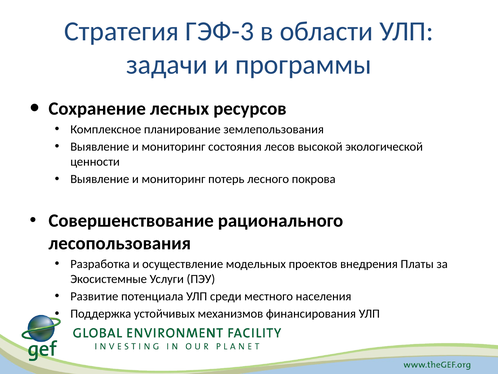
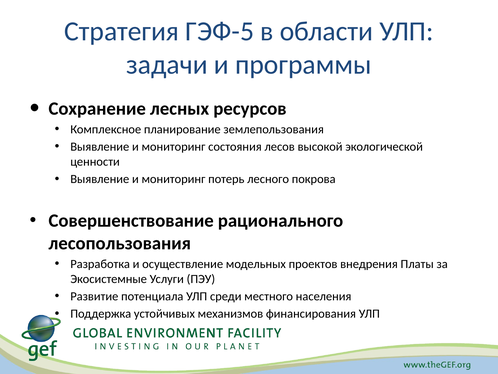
ГЭФ-3: ГЭФ-3 -> ГЭФ-5 (220, 31)
